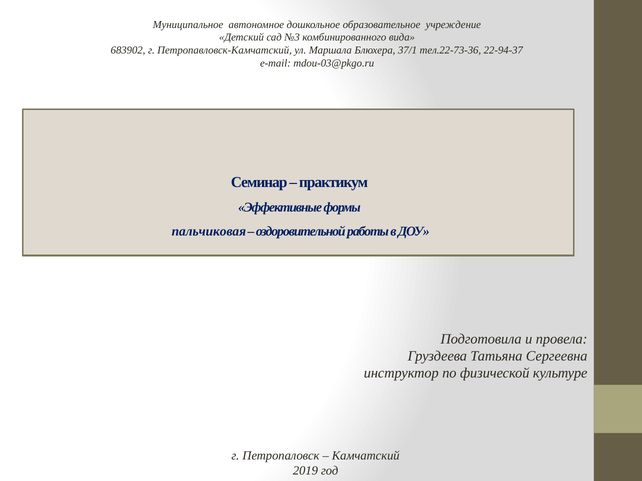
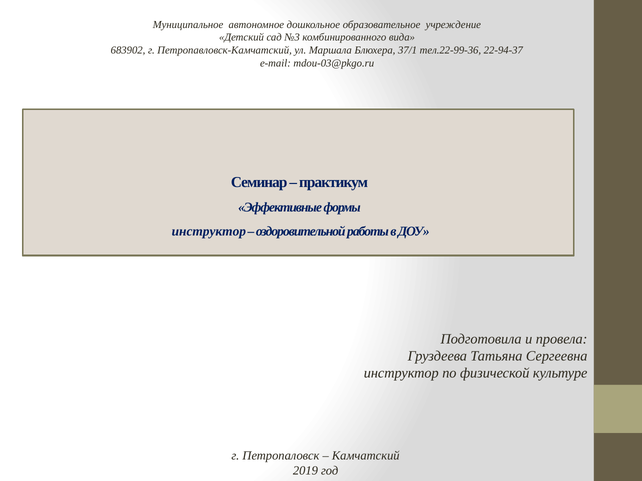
тел.22-73-36: тел.22-73-36 -> тел.22-99-36 (450, 50)
пальчиковая: пальчиковая -> инструктор (209, 231)
